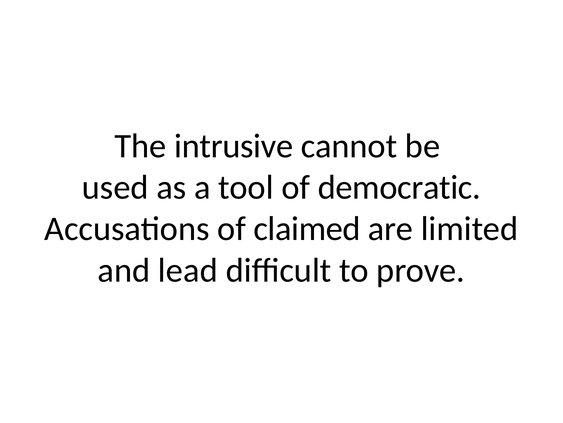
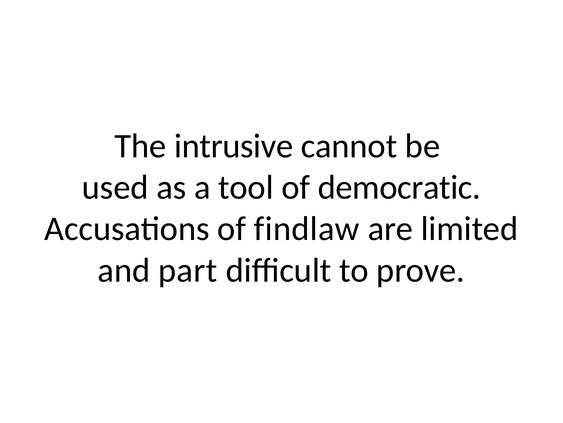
claimed: claimed -> findlaw (307, 229)
lead: lead -> part (188, 270)
